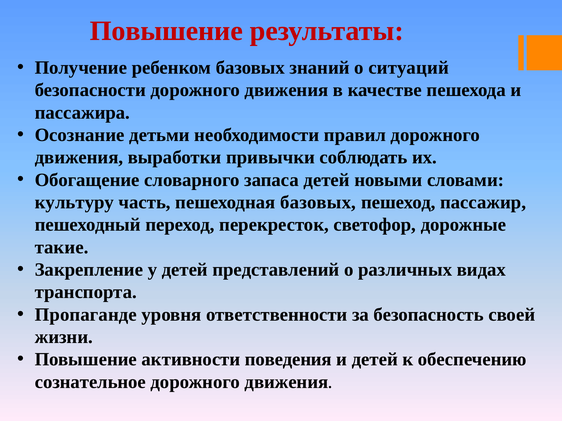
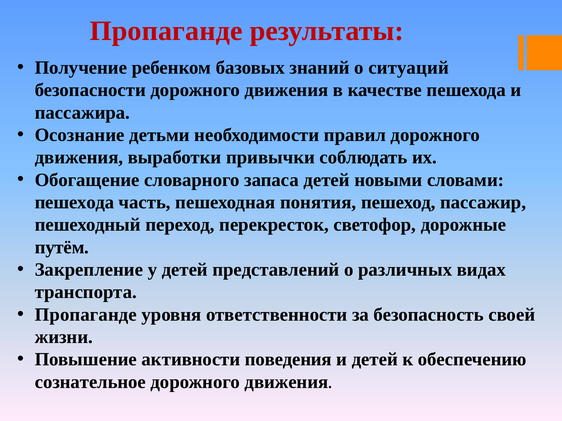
Повышение: Повышение -> Пропаганде (166, 31)
культуру: культуру -> пешехода (74, 203)
пешеходная базовых: базовых -> понятия (318, 203)
такие: такие -> путём (62, 248)
